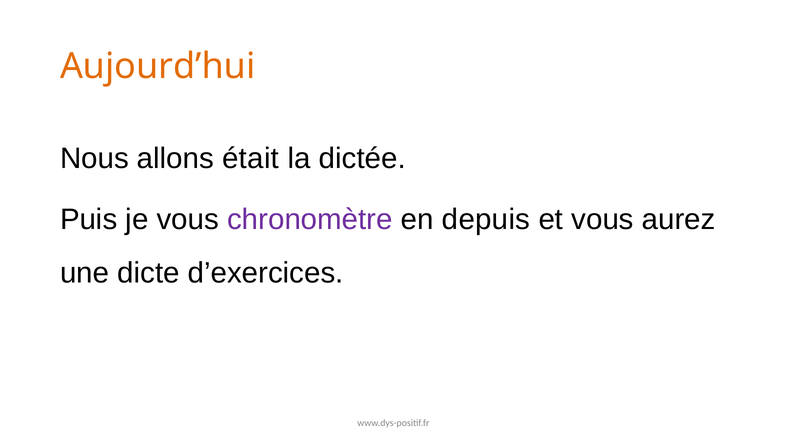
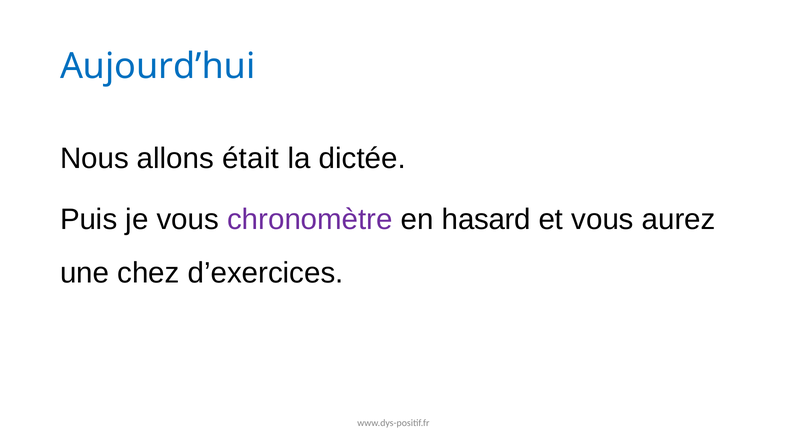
Aujourd’hui colour: orange -> blue (158, 66)
depuis: depuis -> hasard (486, 220)
dicte: dicte -> chez (148, 273)
